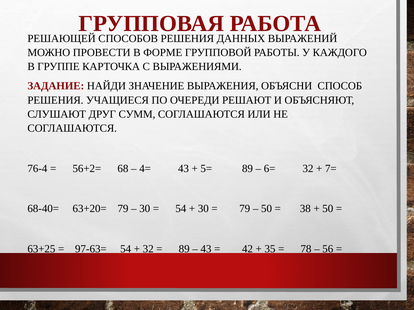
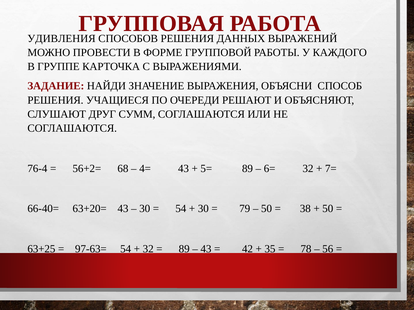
РЕШАЮЩЕЙ: РЕШАЮЩЕЙ -> УДИВЛЕНИЯ (61, 39)
68-40=: 68-40= -> 66-40= (43, 209)
63+20= 79: 79 -> 43 (123, 209)
